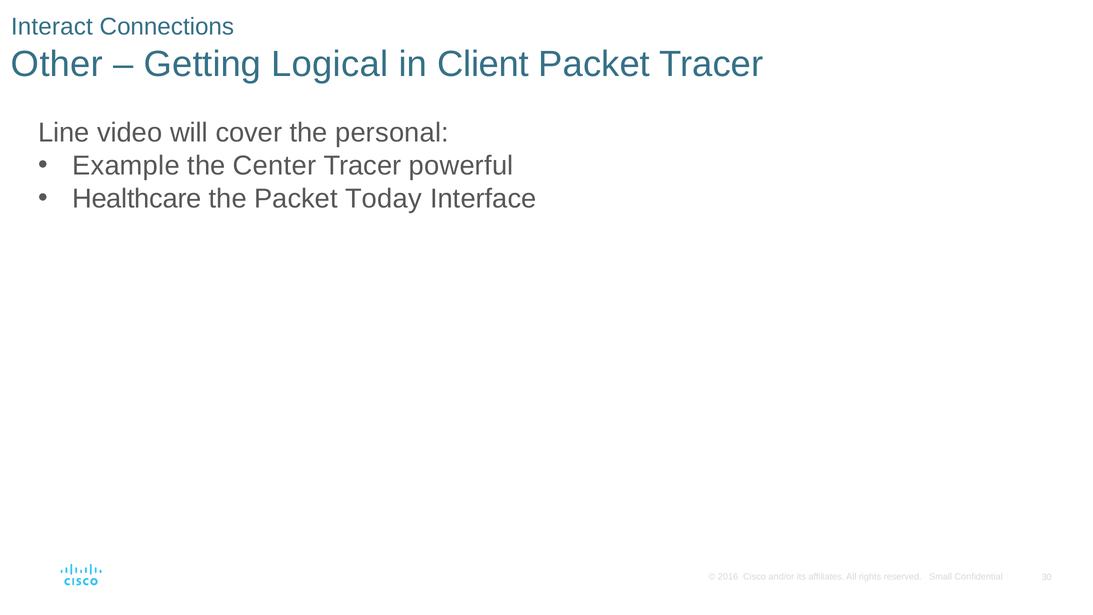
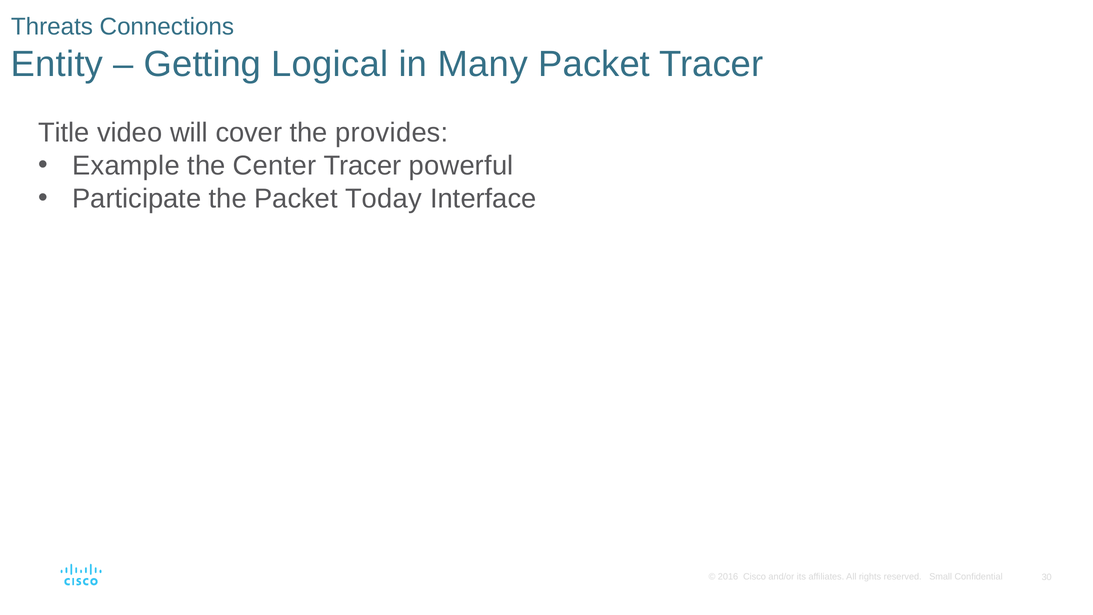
Interact: Interact -> Threats (52, 27)
Other: Other -> Entity (57, 64)
Client: Client -> Many (483, 64)
Line: Line -> Title (64, 133)
personal: personal -> provides (392, 133)
Healthcare: Healthcare -> Participate (137, 199)
